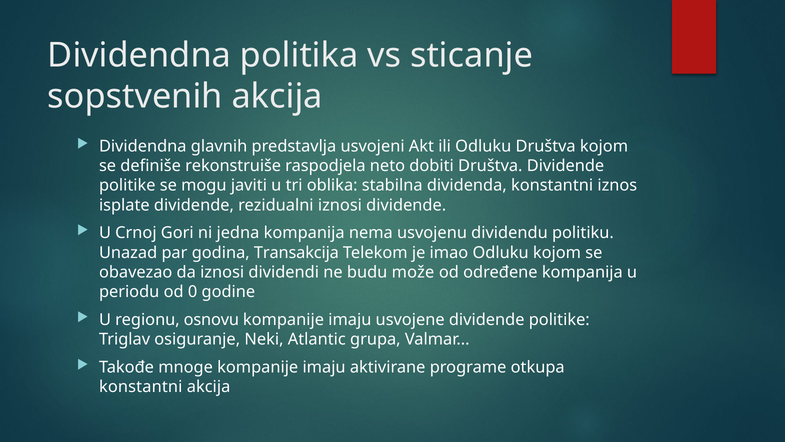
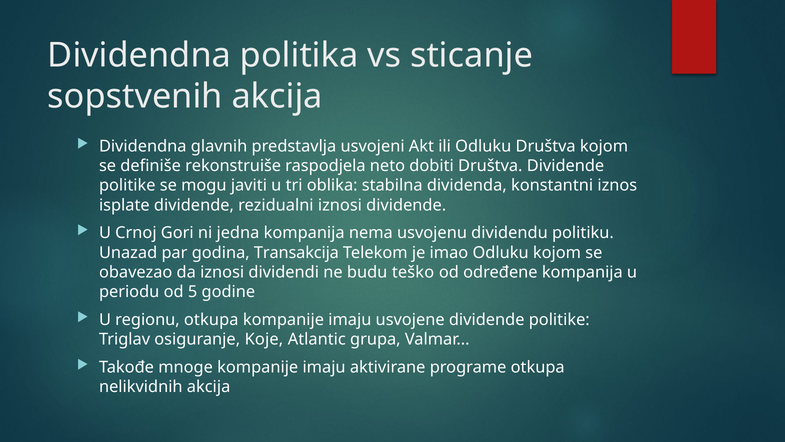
može: može -> teško (413, 272)
0: 0 -> 5 (193, 292)
regionu osnovu: osnovu -> otkupa (211, 320)
Neki: Neki -> Koje (264, 339)
konstantni: konstantni -> nelikvidnih (141, 387)
